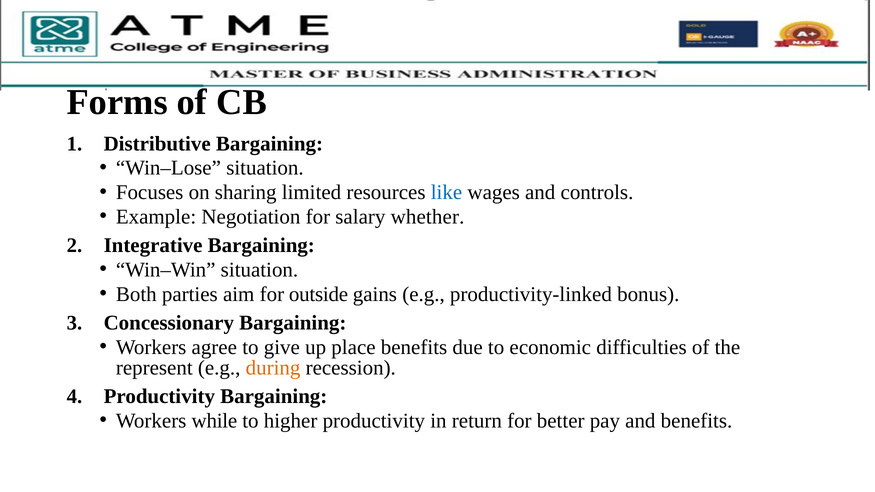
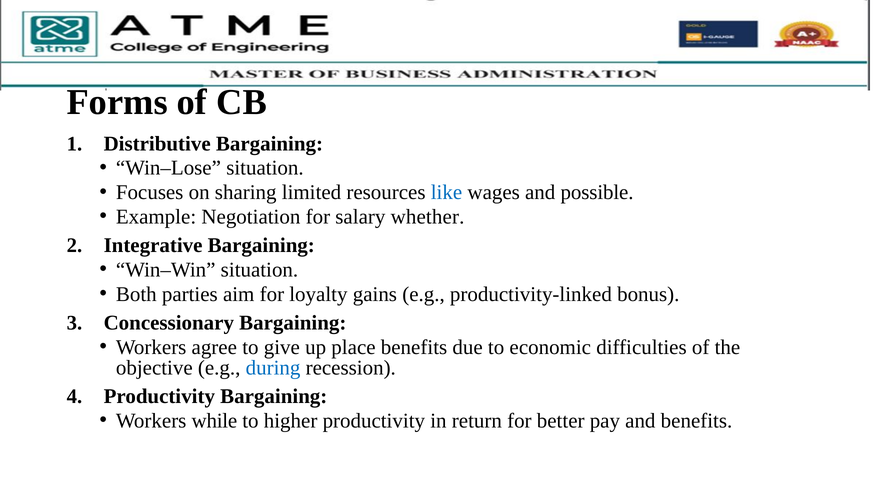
controls: controls -> possible (597, 193)
outside: outside -> loyalty (318, 294)
represent: represent -> objective (154, 368)
during colour: orange -> blue (273, 368)
